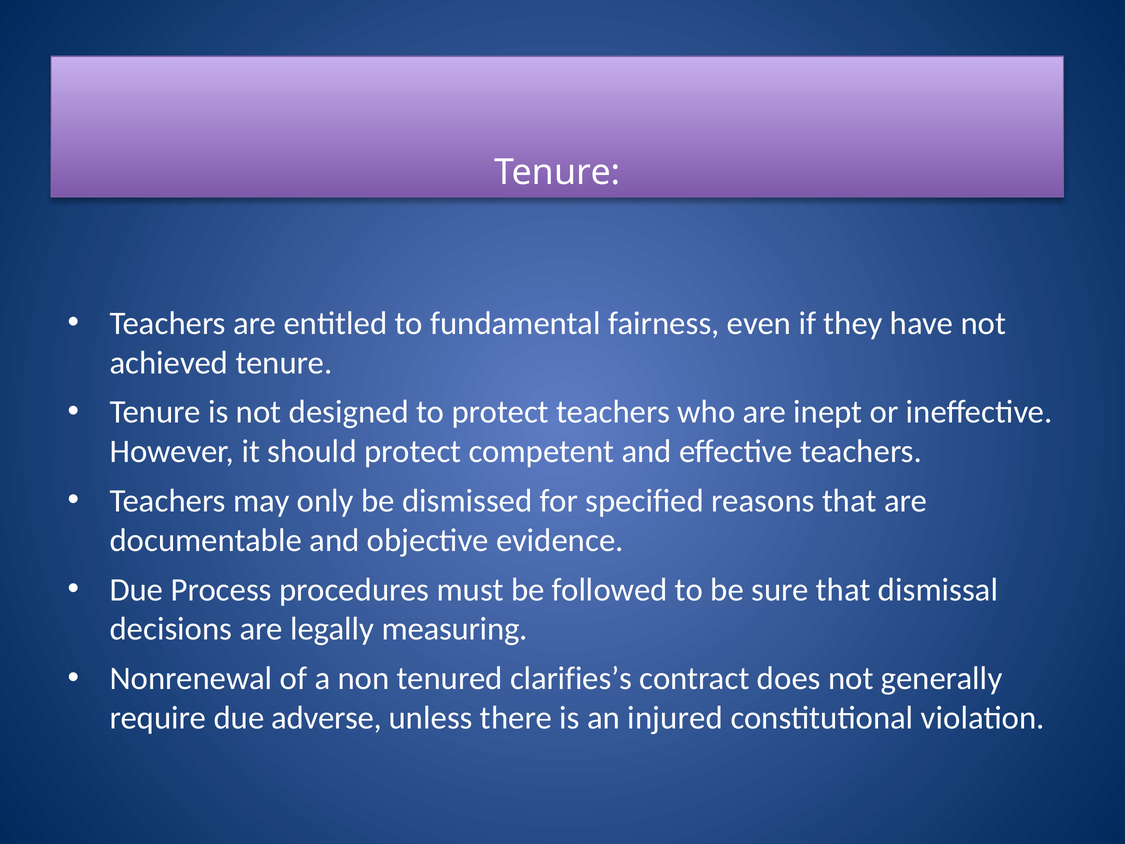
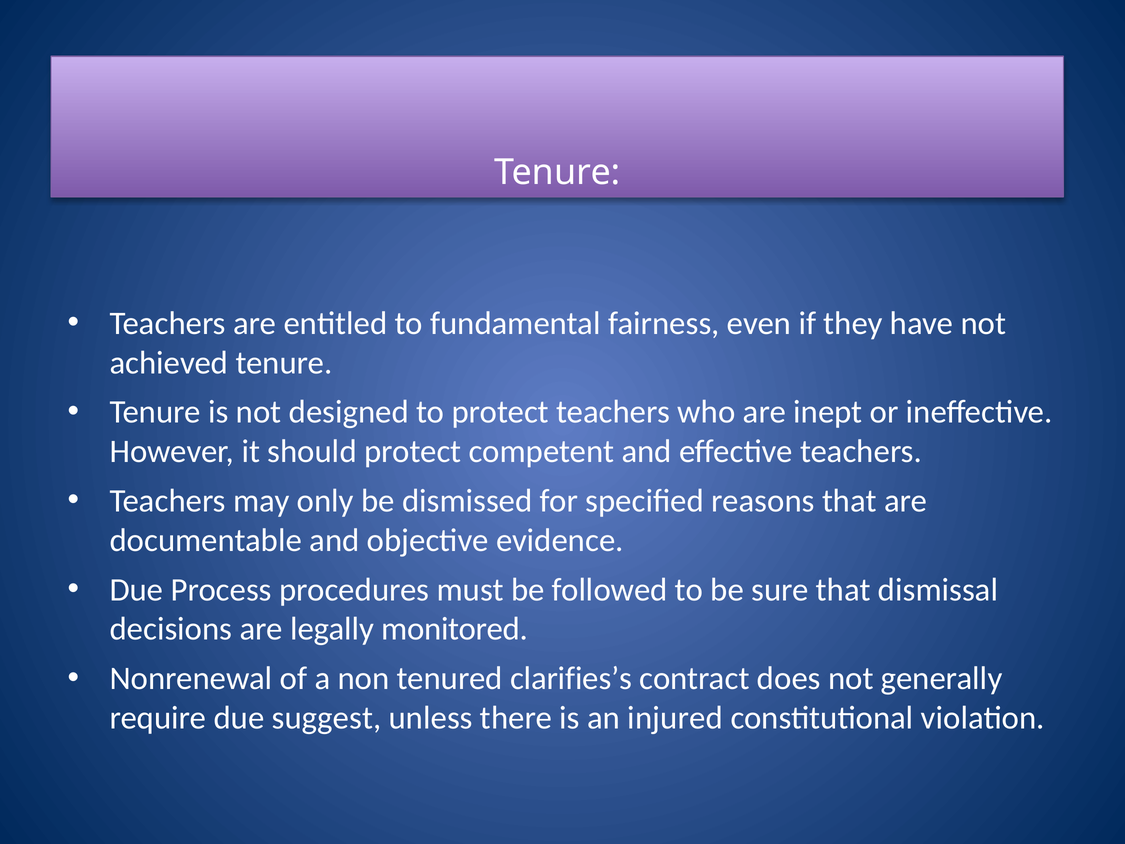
measuring: measuring -> monitored (455, 629)
adverse: adverse -> suggest (327, 718)
